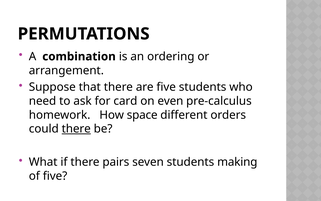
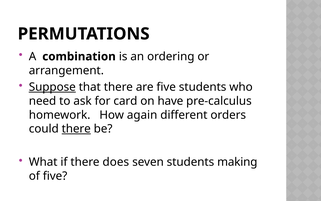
Suppose underline: none -> present (52, 87)
even: even -> have (170, 101)
space: space -> again (142, 115)
pairs: pairs -> does (116, 162)
